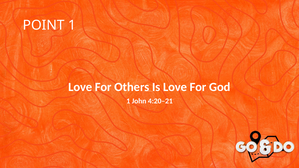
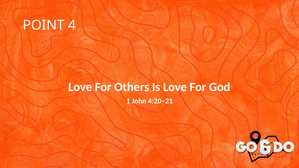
POINT 1: 1 -> 4 (72, 25)
